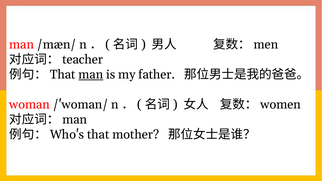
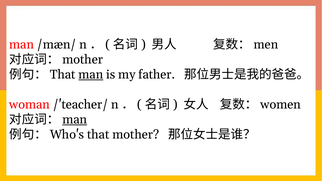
teacher: teacher -> mother (83, 60)
/'woman/: /'woman/ -> /'teacher/ (81, 105)
man underline: none -> present (75, 120)
